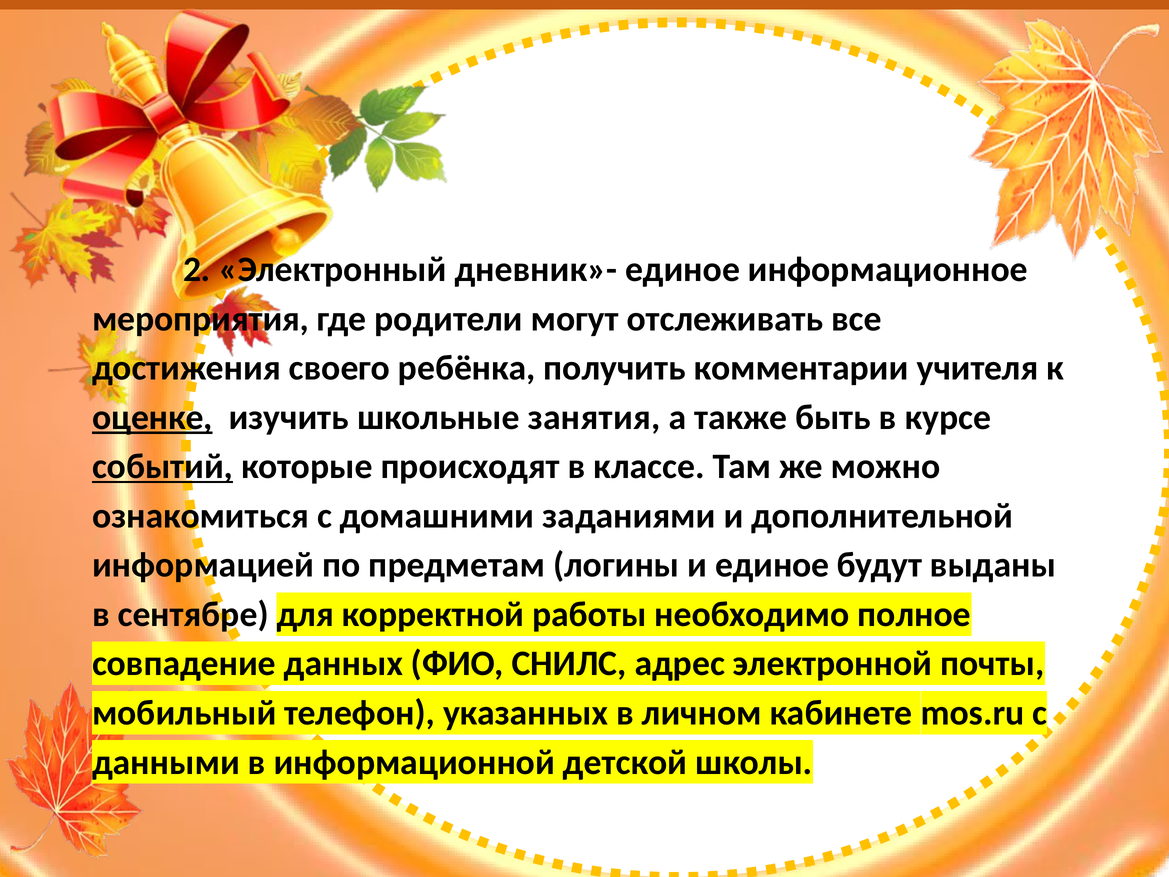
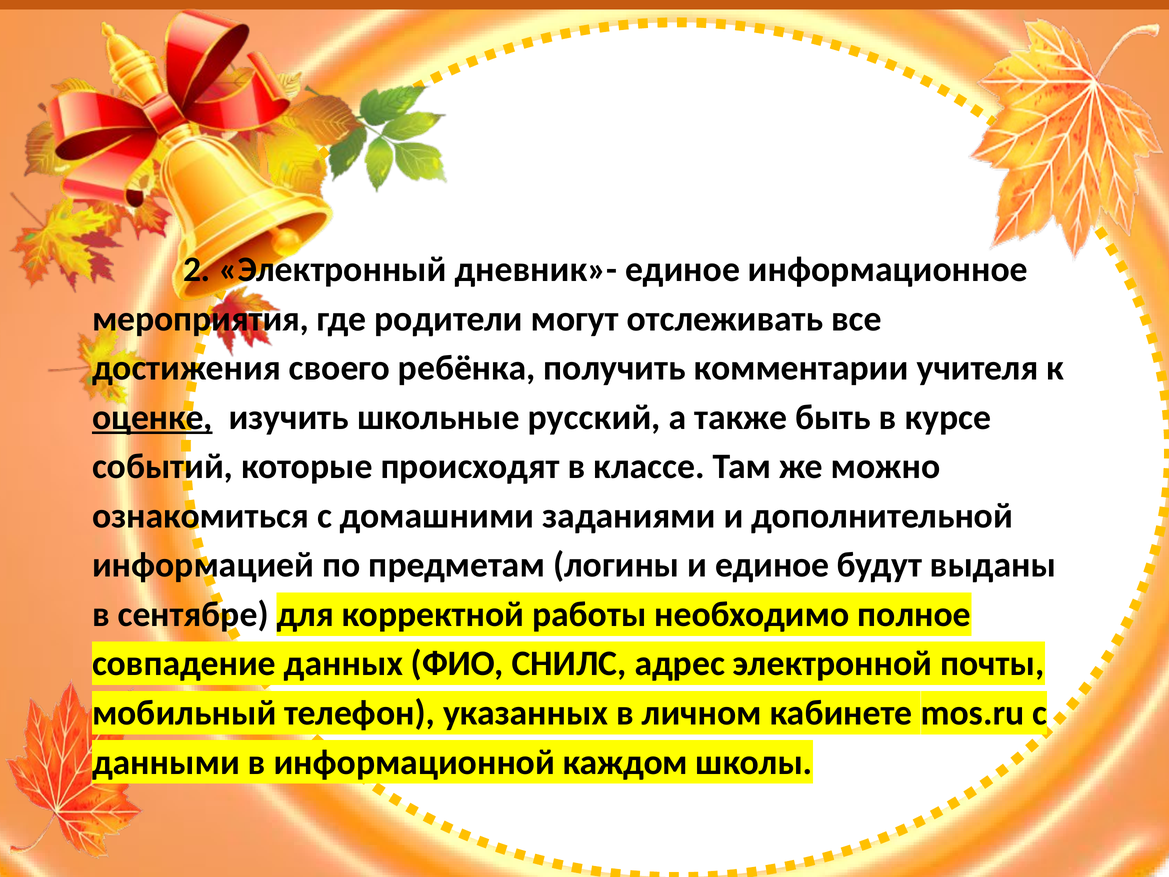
занятия: занятия -> русский (594, 417)
событий underline: present -> none (163, 467)
детской: детской -> каждом (625, 762)
